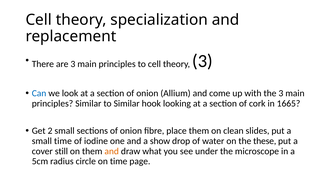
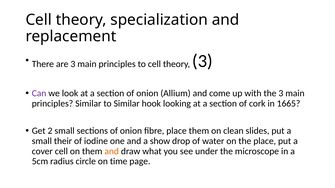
Can colour: blue -> purple (39, 94)
small time: time -> their (63, 141)
the these: these -> place (265, 141)
cover still: still -> cell (61, 152)
